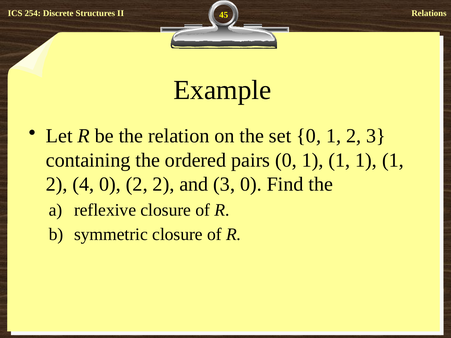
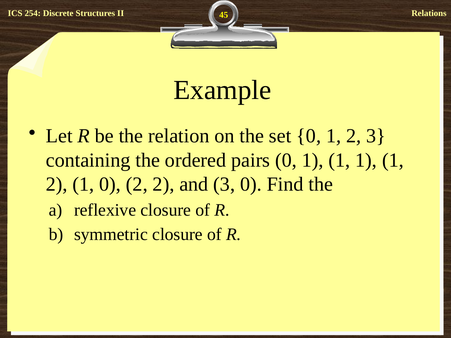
2 4: 4 -> 1 (83, 184)
